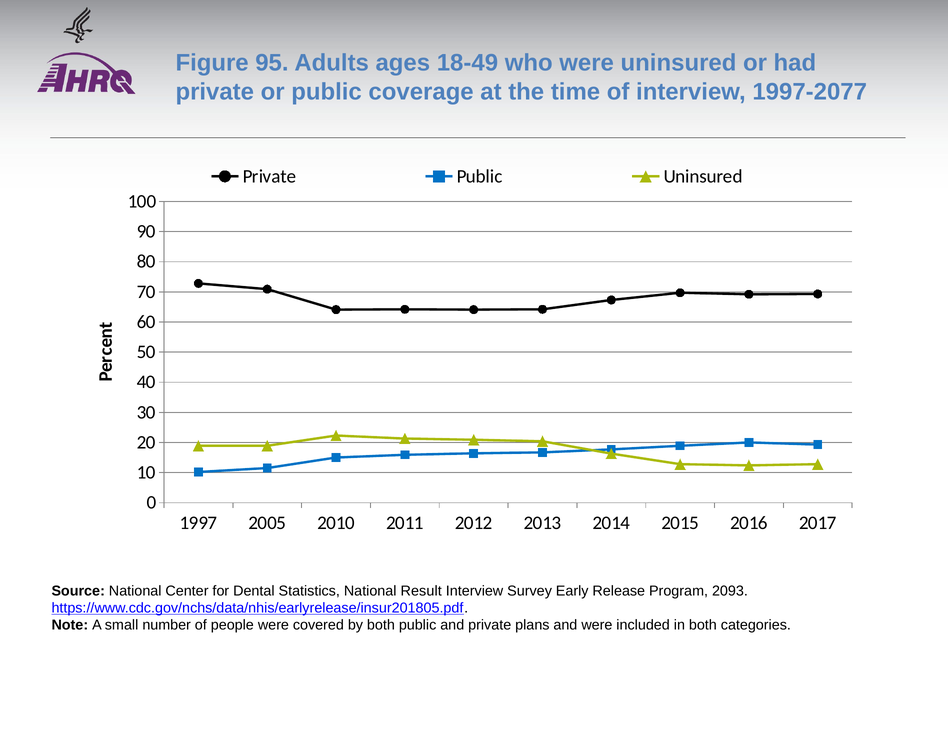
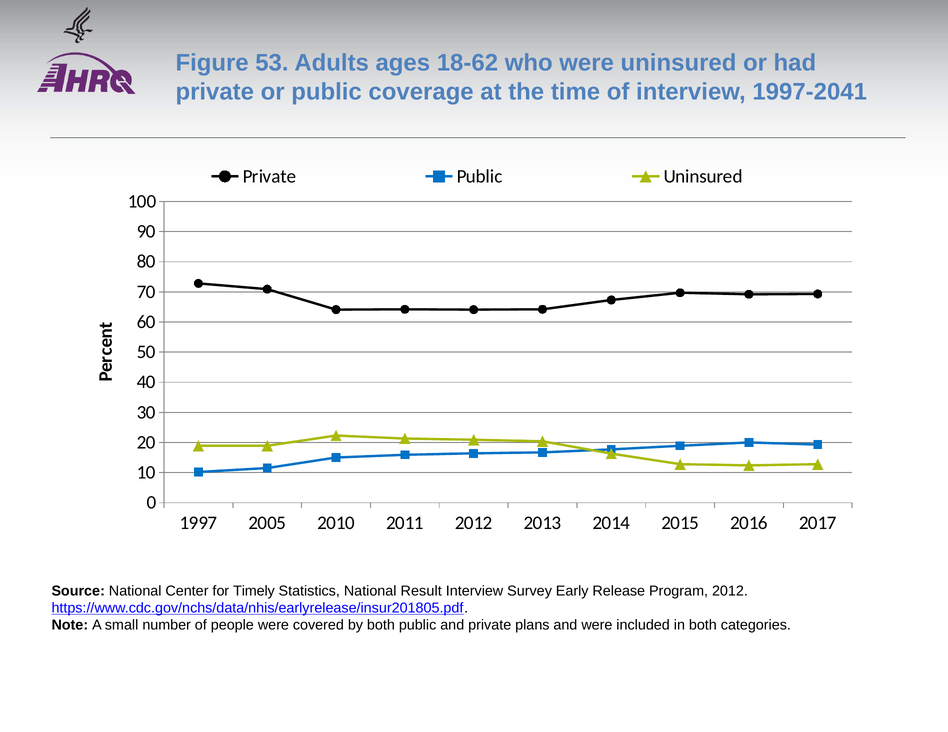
95: 95 -> 53 (272, 63)
18-49: 18-49 -> 18-62 (467, 63)
1997-2077: 1997-2077 -> 1997-2041 (810, 92)
Dental: Dental -> Timely (254, 591)
Program 2093: 2093 -> 2012 (730, 591)
